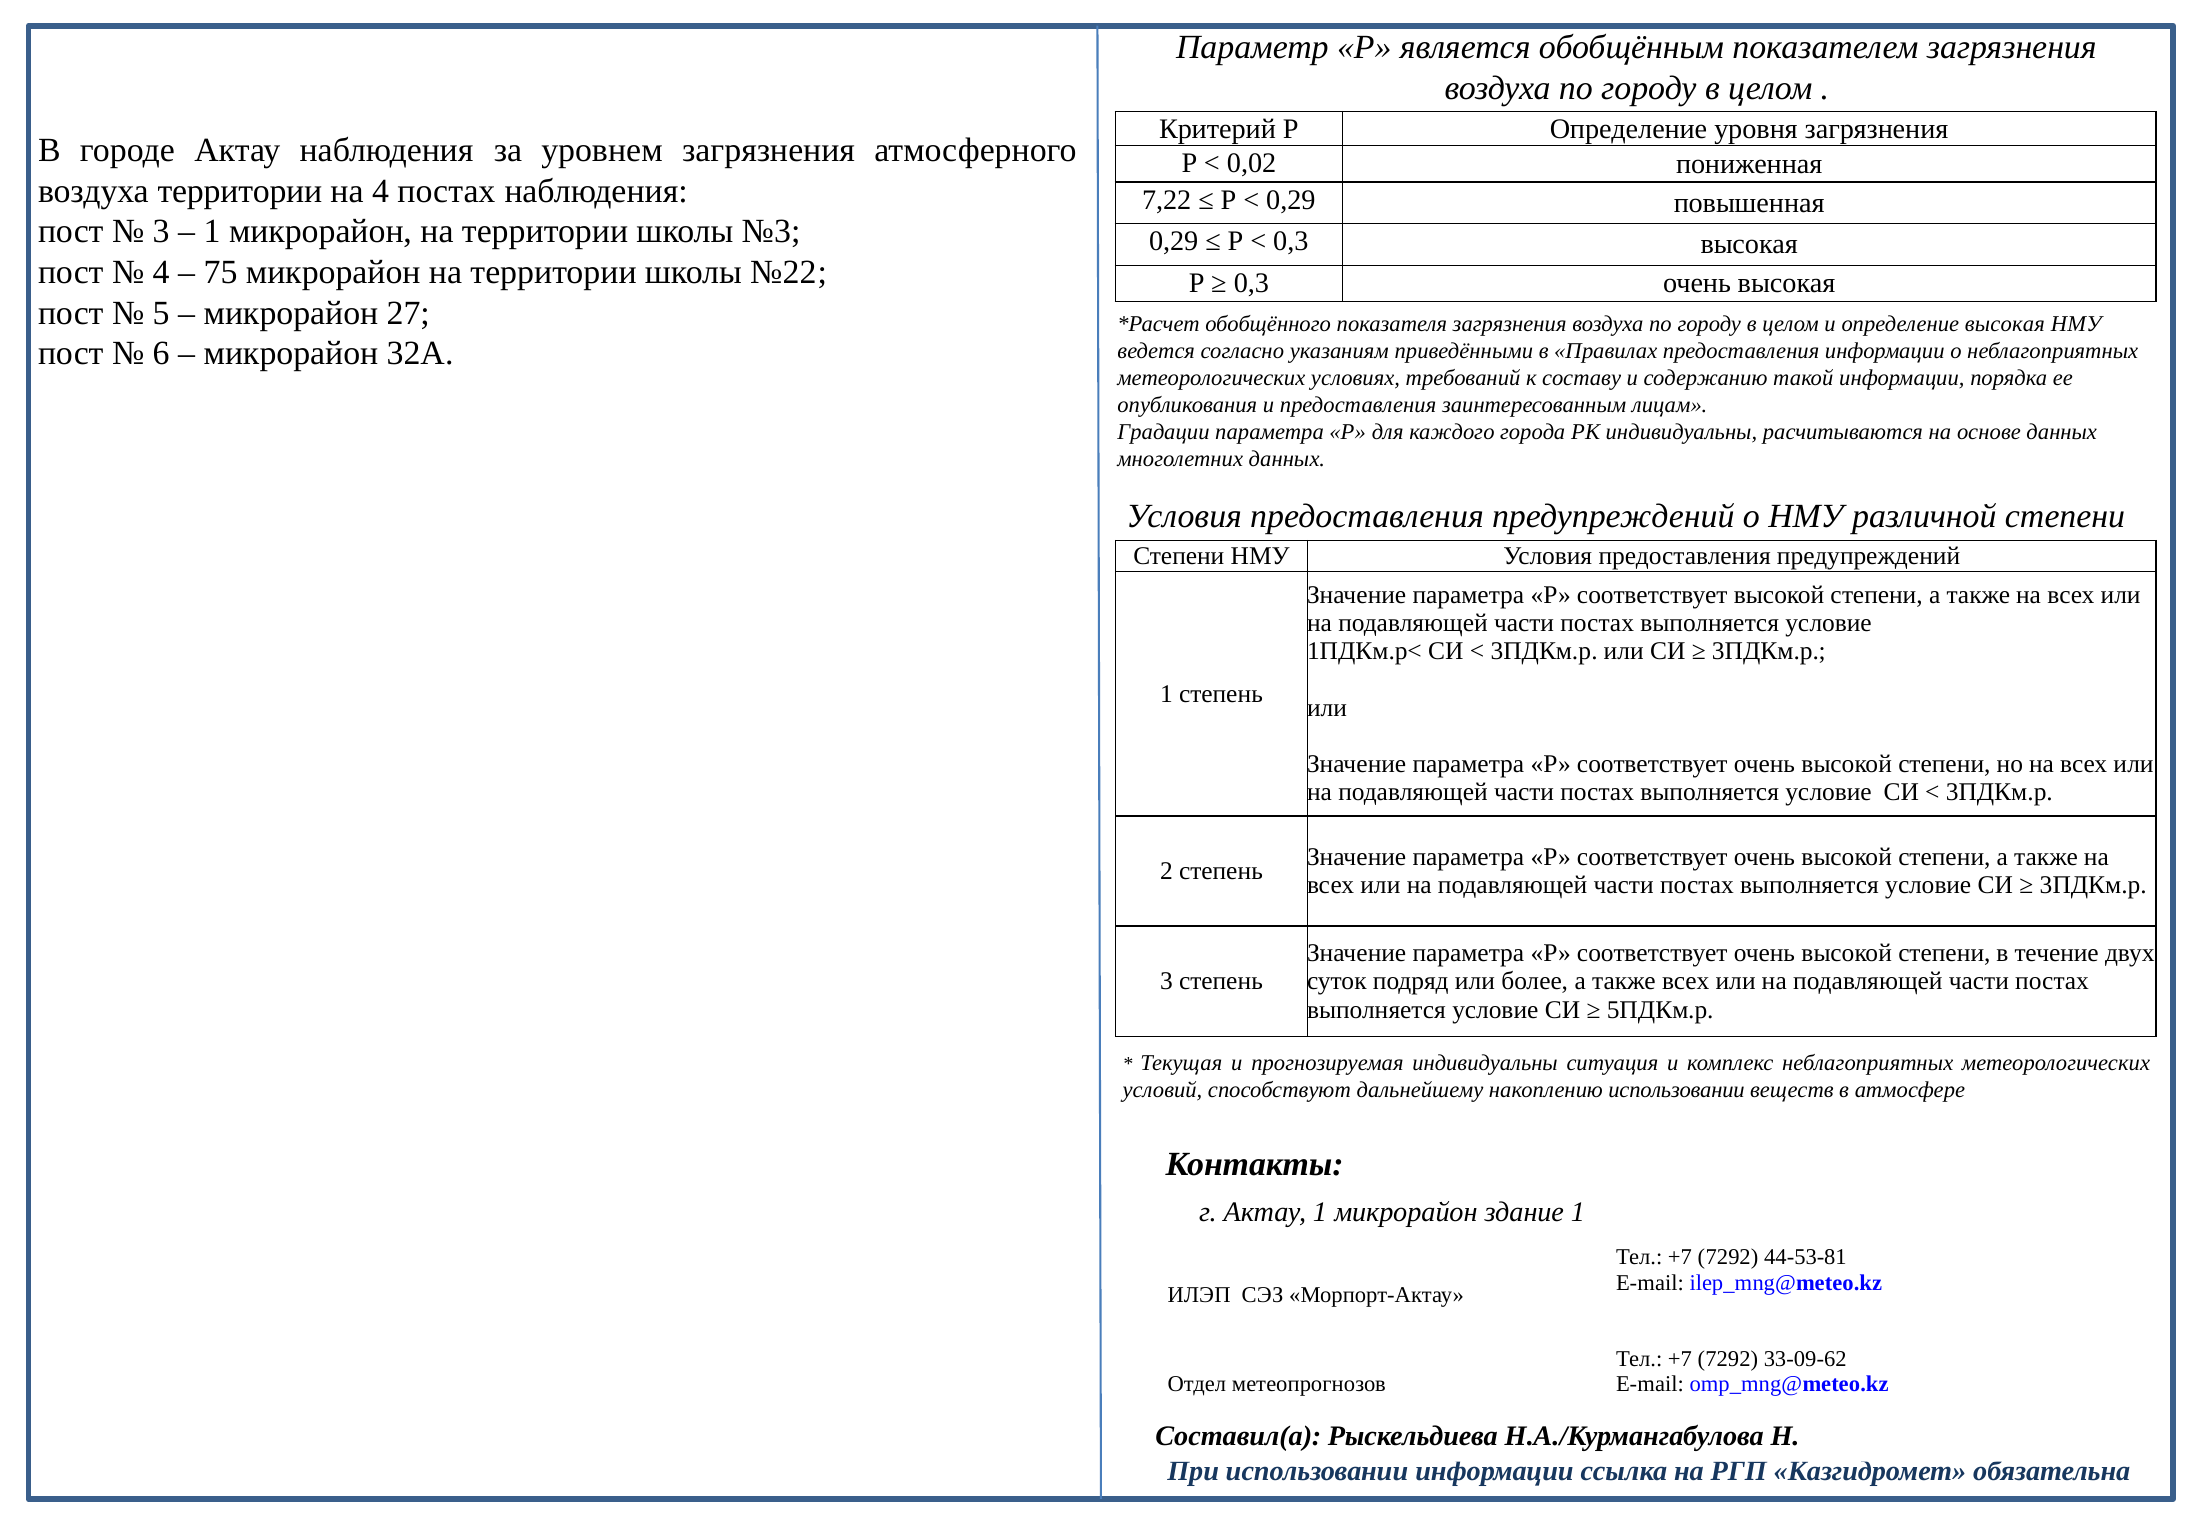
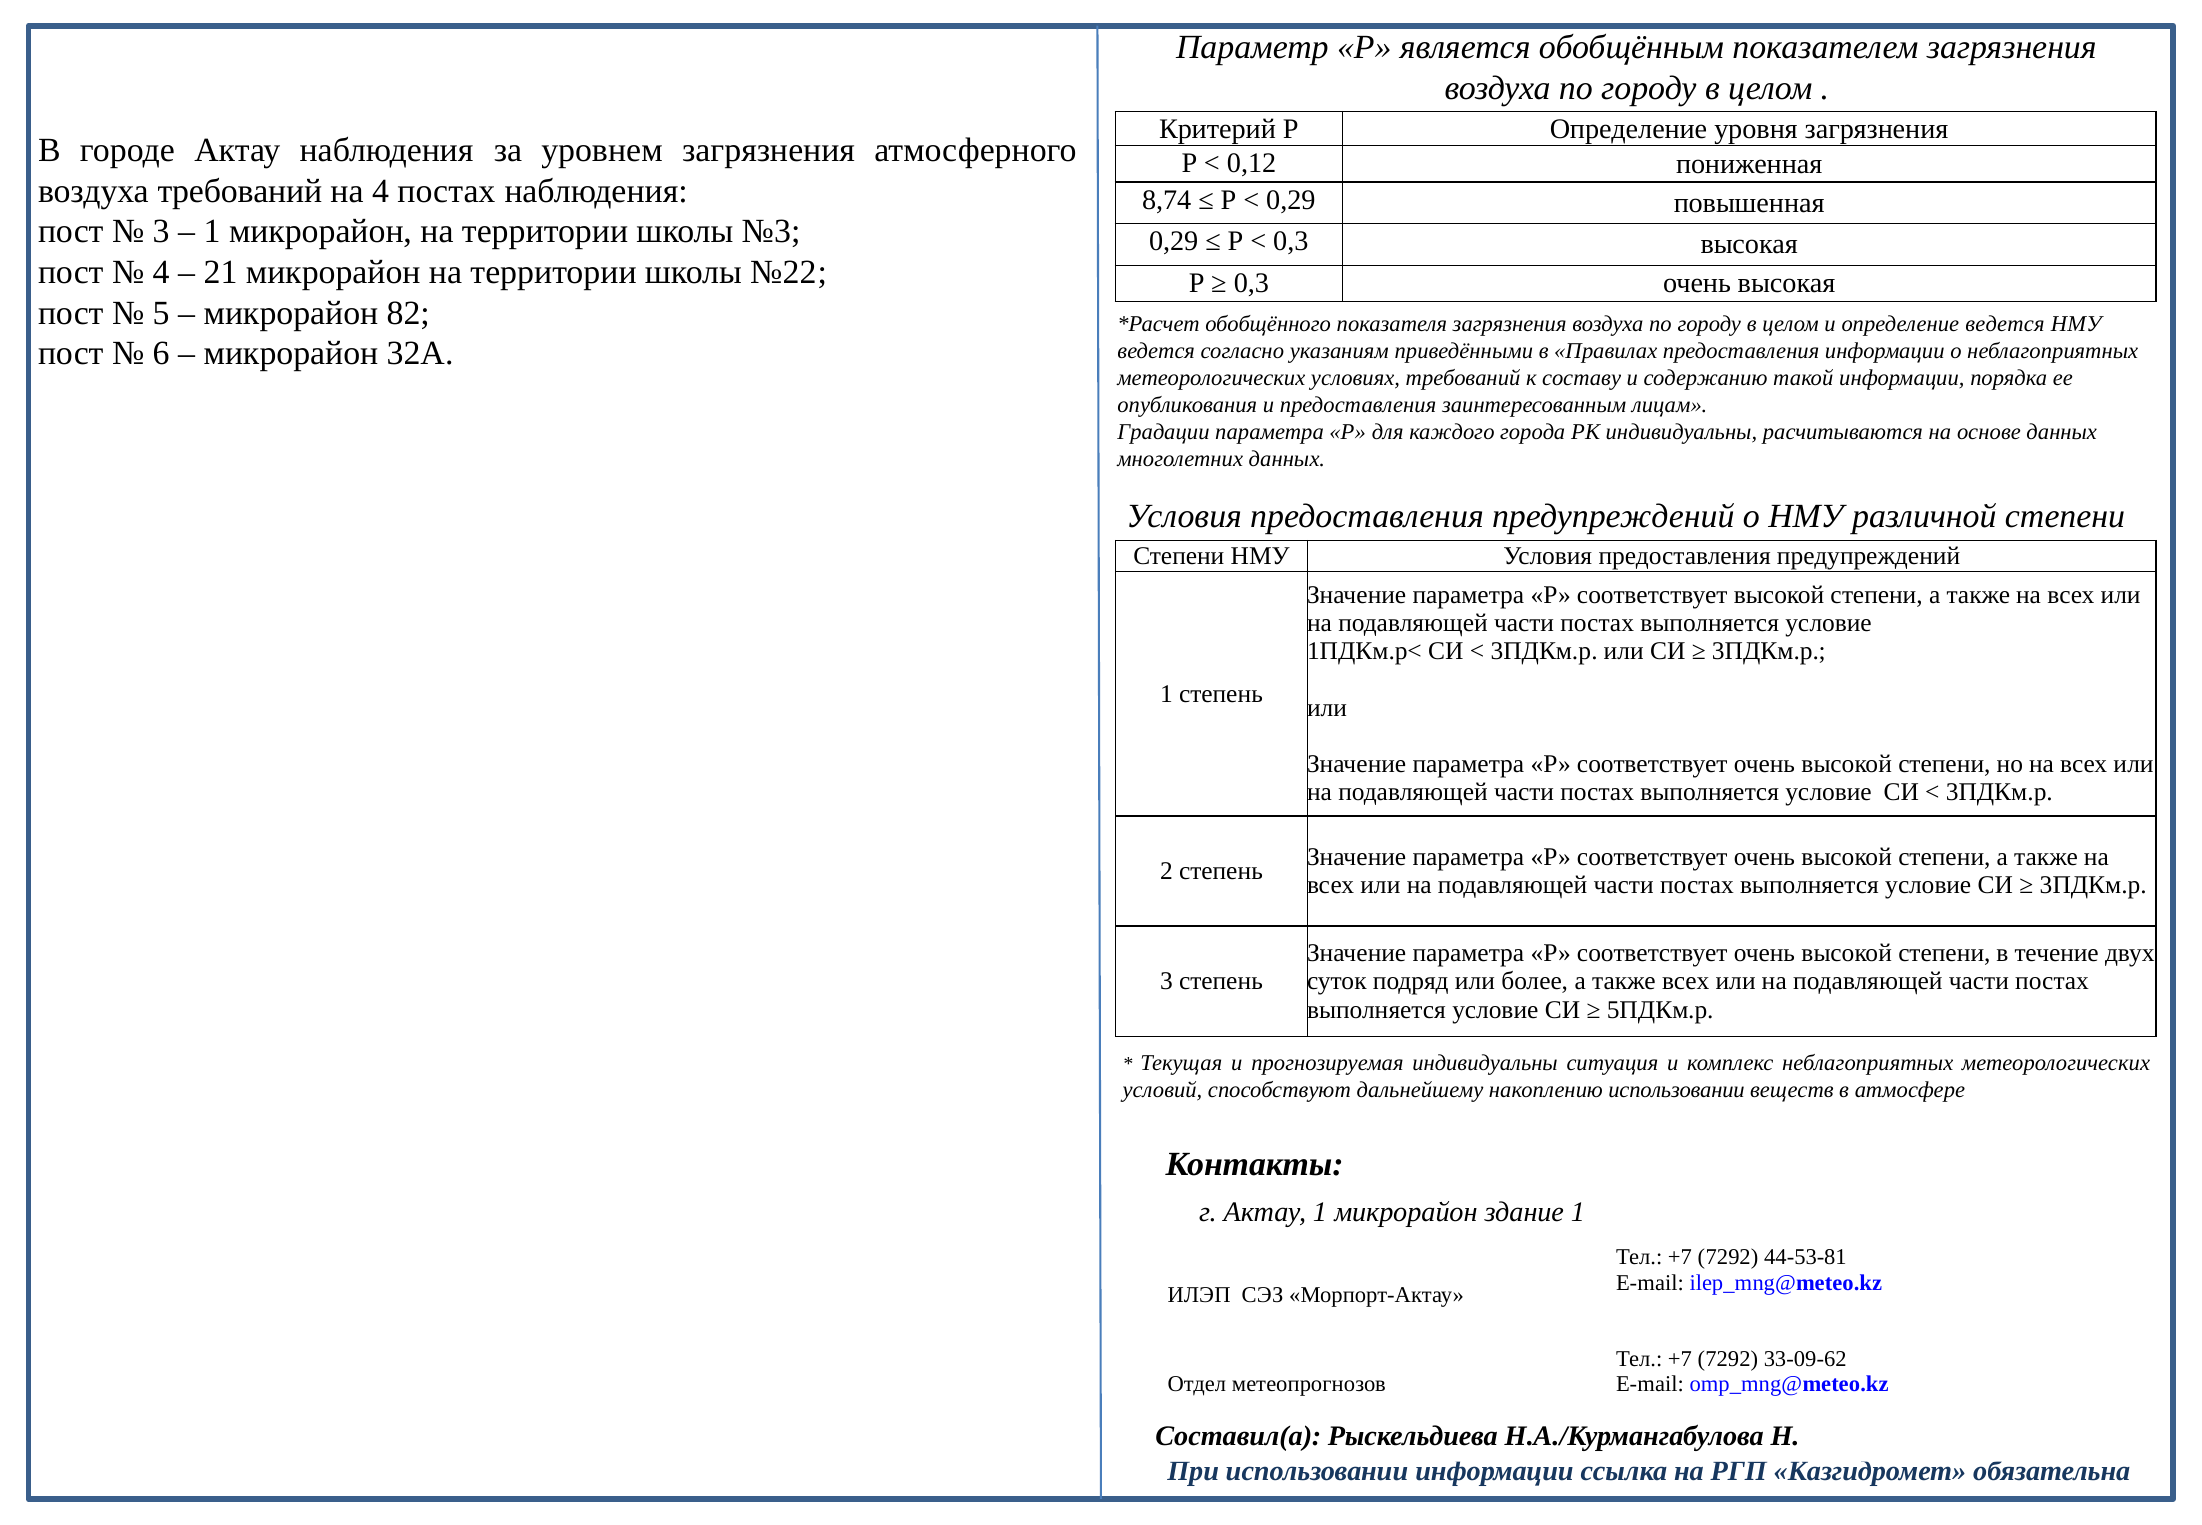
0,02: 0,02 -> 0,12 (1252, 163)
воздуха территории: территории -> требований (240, 191)
7,22: 7,22 -> 8,74 (1167, 200)
75: 75 -> 21 (221, 272)
27: 27 -> 82 (408, 313)
определение высокая: высокая -> ведется (2005, 323)
